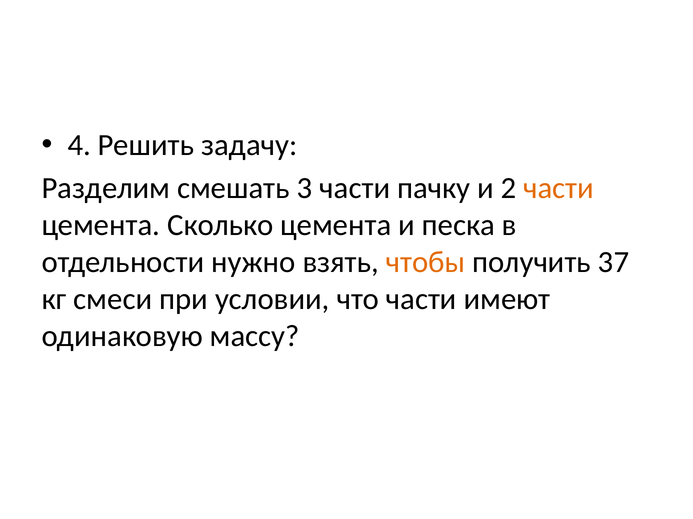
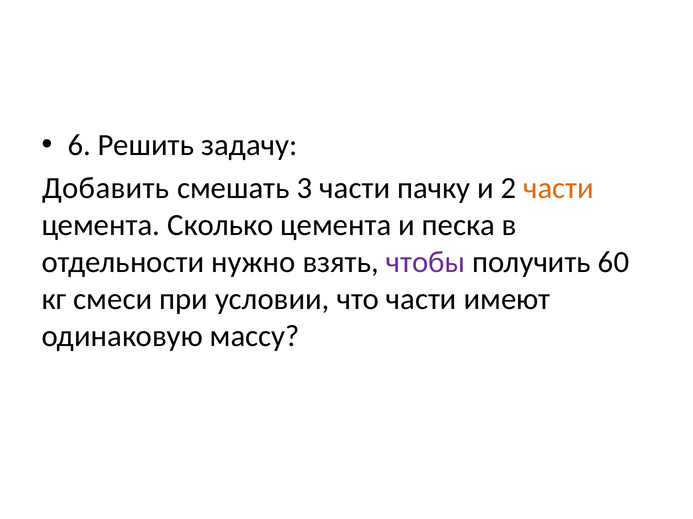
4: 4 -> 6 (79, 145)
Разделим: Разделим -> Добавить (106, 189)
чтобы colour: orange -> purple (426, 262)
37: 37 -> 60 (614, 262)
